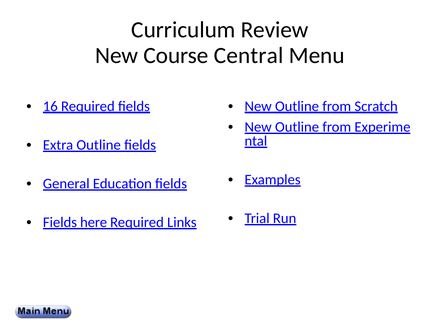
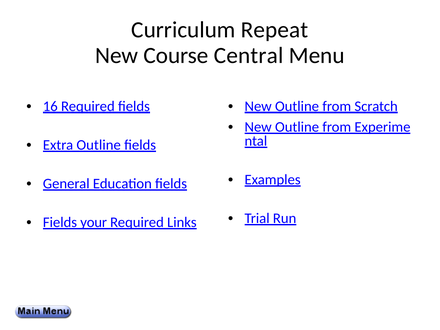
Review: Review -> Repeat (275, 30)
here: here -> your (94, 222)
